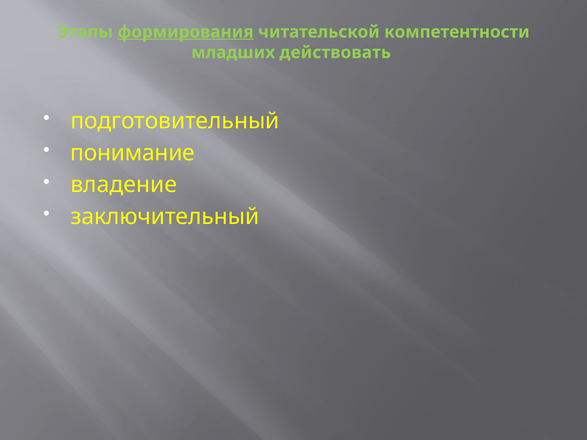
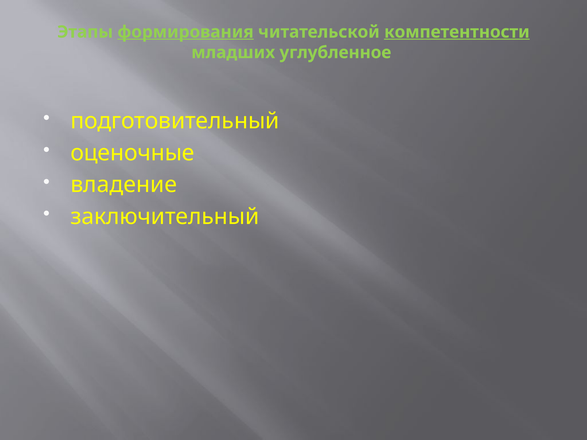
компетентности underline: none -> present (457, 32)
действовать: действовать -> углубленное (335, 53)
понимание: понимание -> оценочные (132, 153)
